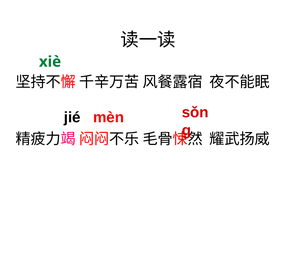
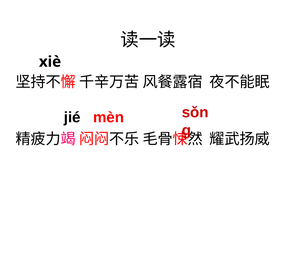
xiè colour: green -> black (50, 62)
